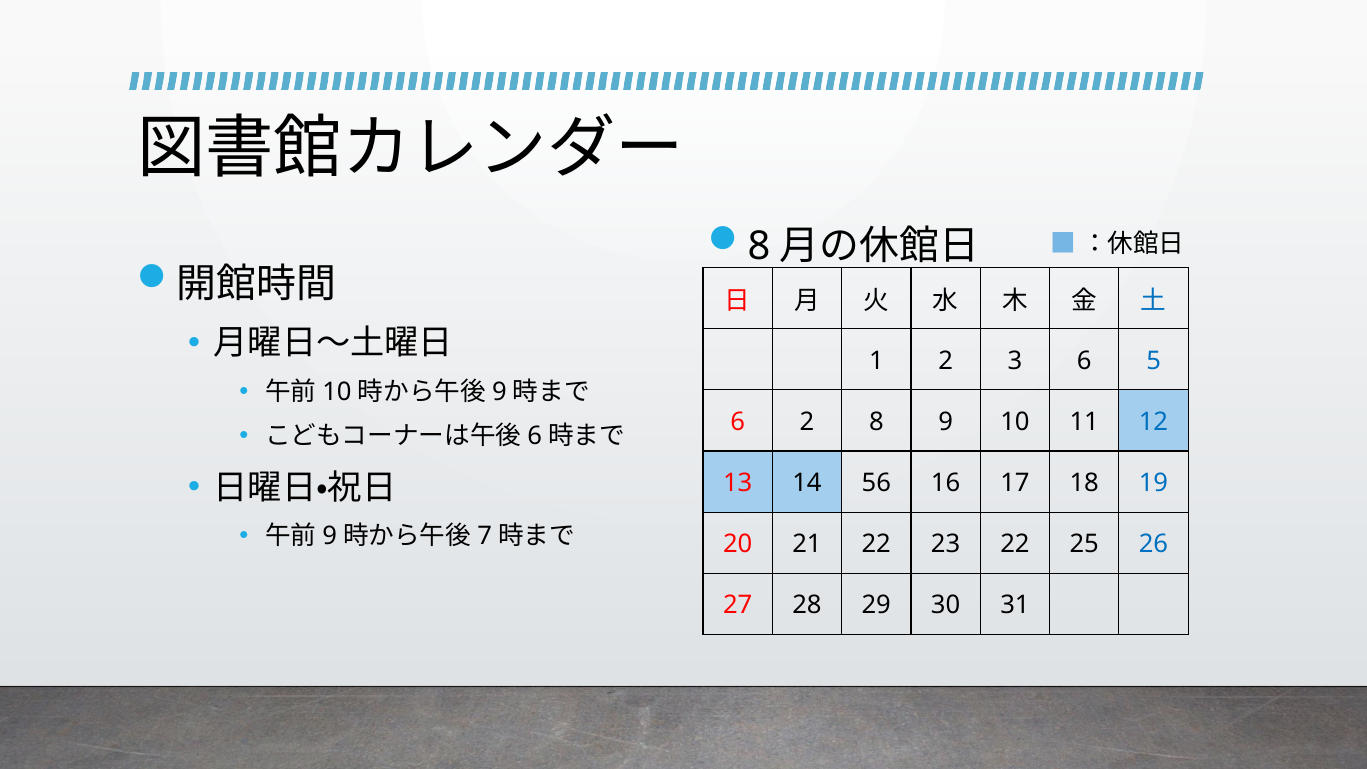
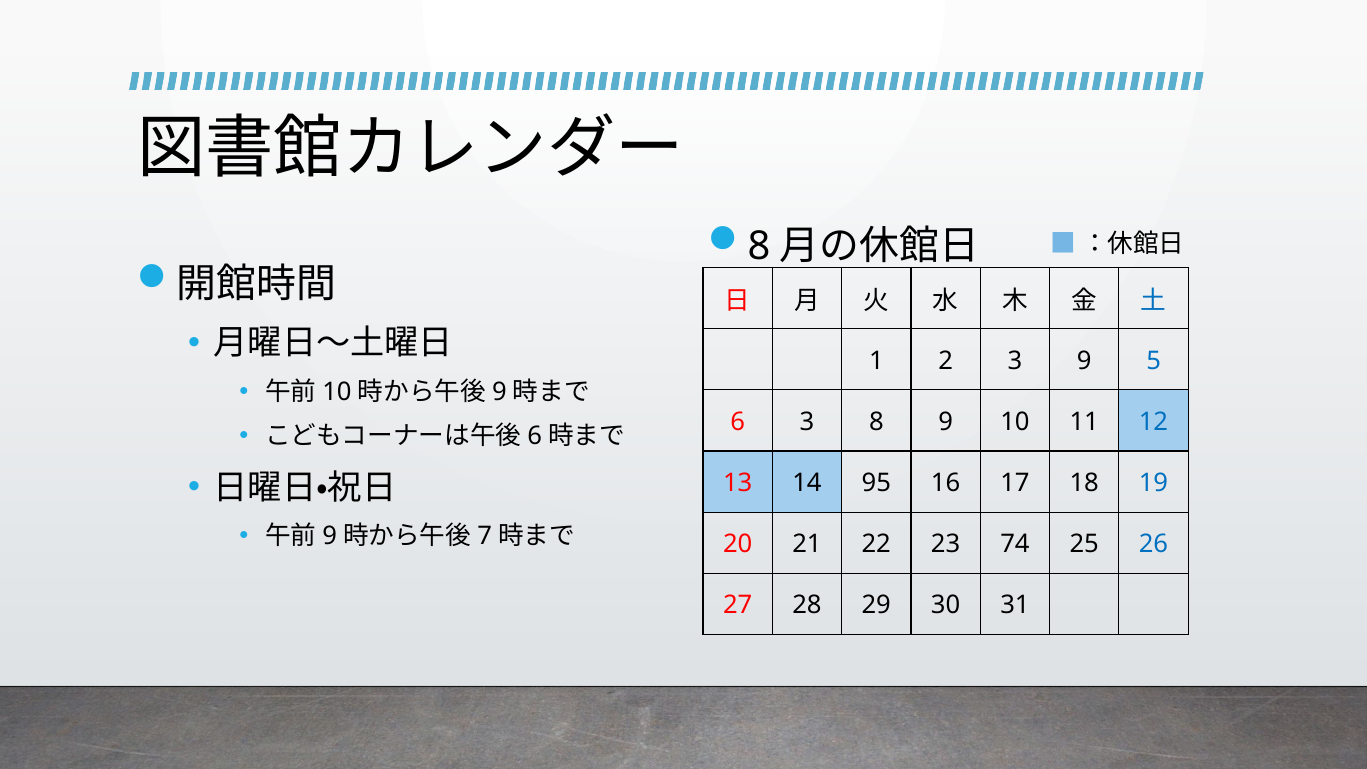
3 6: 6 -> 9 (1084, 361)
6 2: 2 -> 3 (807, 422)
56: 56 -> 95 (876, 483)
23 22: 22 -> 74 (1015, 544)
